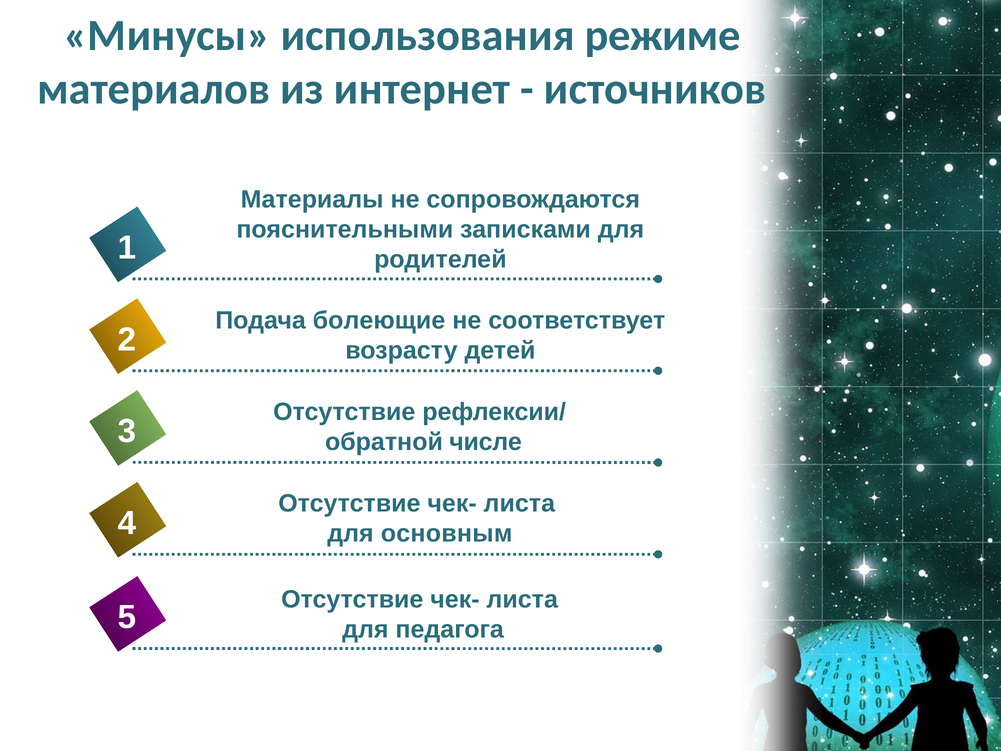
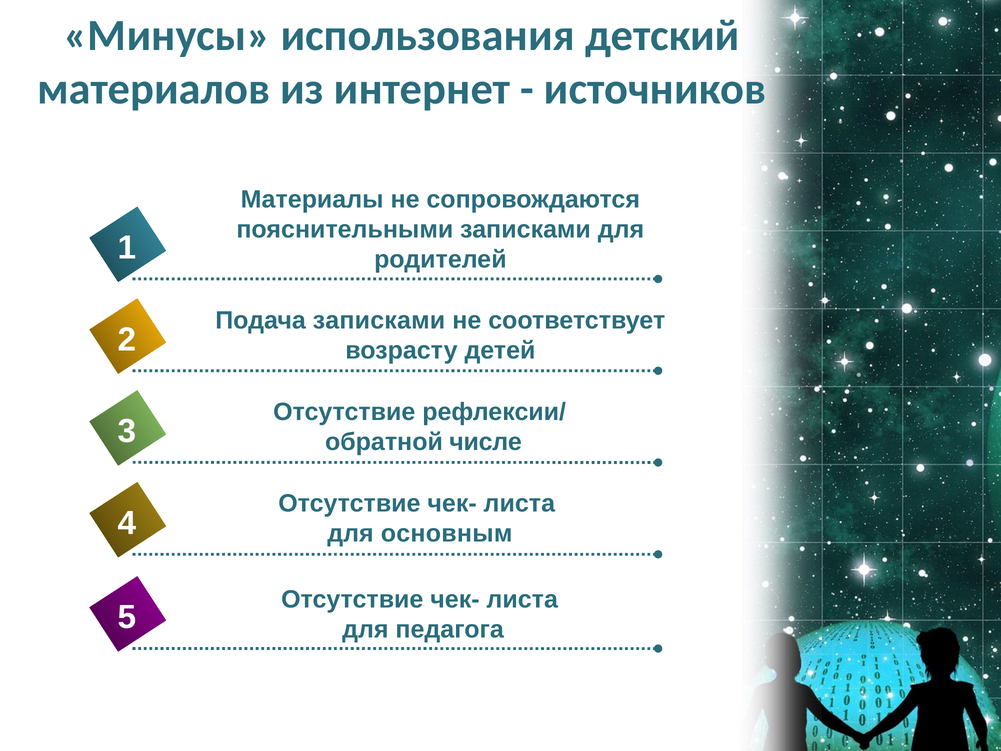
режиме: режиме -> детский (662, 35)
Подача болеющие: болеющие -> записками (379, 320)
